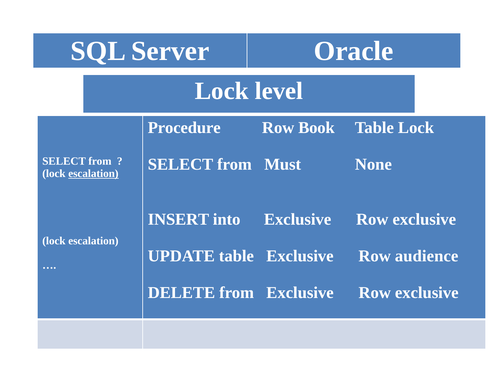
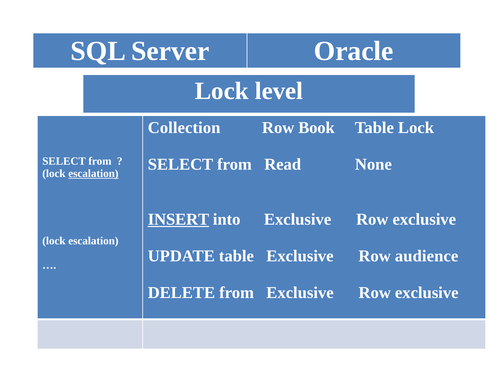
Procedure: Procedure -> Collection (184, 128)
Must: Must -> Read (283, 164)
INSERT underline: none -> present (178, 220)
